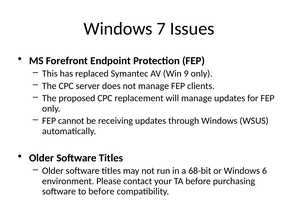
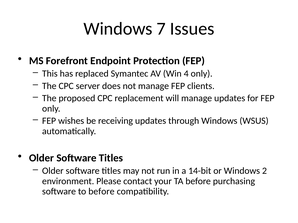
9: 9 -> 4 (186, 74)
cannot: cannot -> wishes (71, 121)
68-bit: 68-bit -> 14-bit (200, 171)
6: 6 -> 2 (264, 171)
